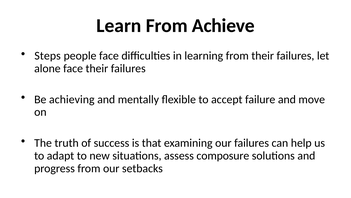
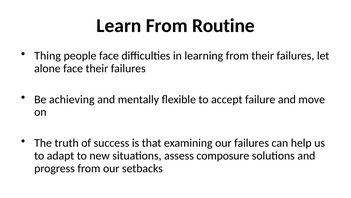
Achieve: Achieve -> Routine (223, 26)
Steps: Steps -> Thing (48, 56)
